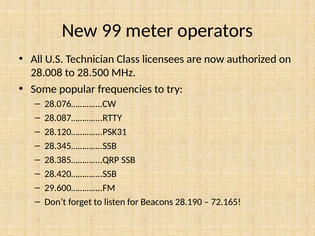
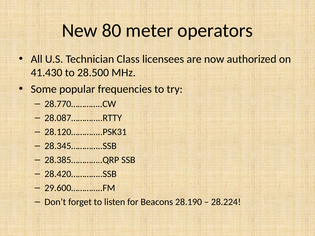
99: 99 -> 80 (112, 30)
28.008: 28.008 -> 41.430 (47, 73)
28.076…………..CW: 28.076…………..CW -> 28.770…………..CW (80, 104)
72.165: 72.165 -> 28.224 (226, 202)
